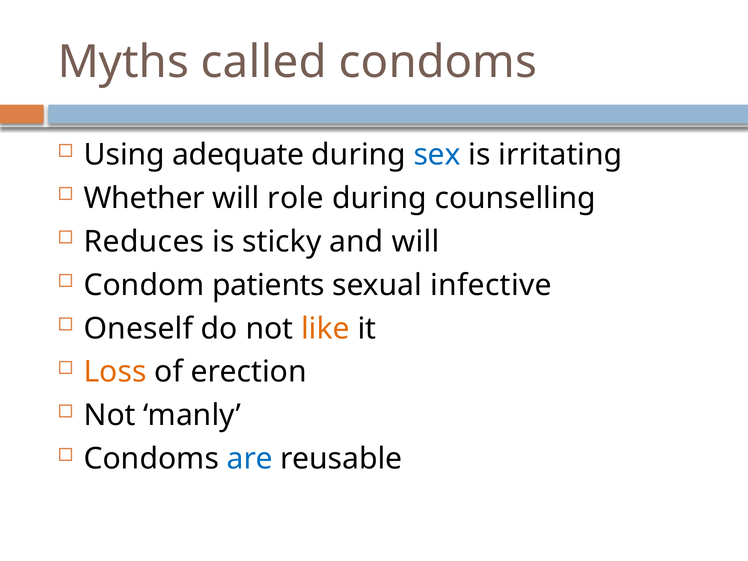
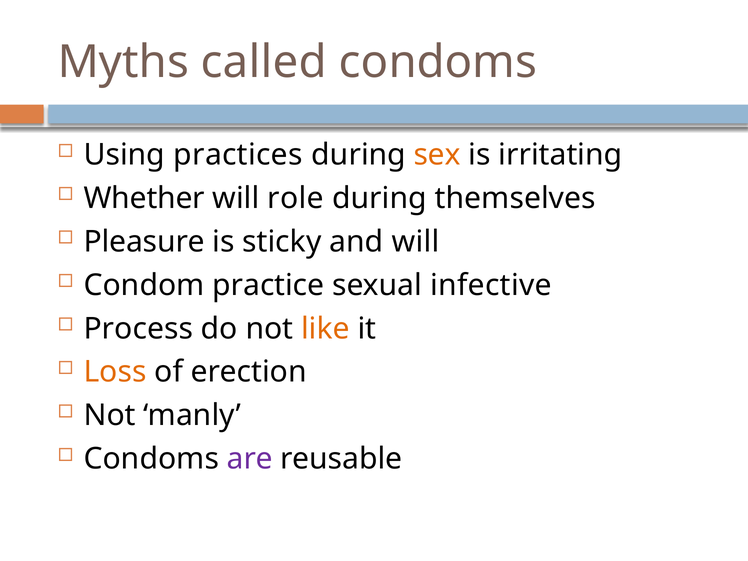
adequate: adequate -> practices (238, 155)
sex colour: blue -> orange (437, 155)
counselling: counselling -> themselves (515, 198)
Reduces: Reduces -> Pleasure (144, 242)
patients: patients -> practice (268, 285)
Oneself: Oneself -> Process (138, 329)
are colour: blue -> purple (250, 459)
